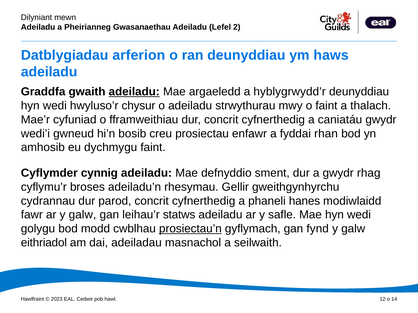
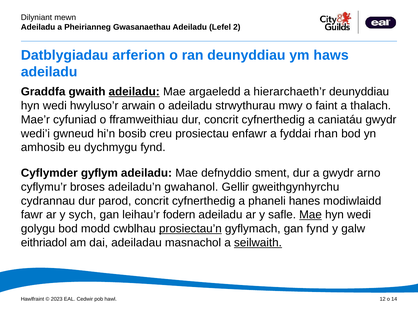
hyblygrwydd’r: hyblygrwydd’r -> hierarchaeth’r (290, 92)
chysur: chysur -> arwain (138, 106)
dychmygu faint: faint -> fynd (153, 148)
cynnig: cynnig -> gyflym (99, 173)
rhag: rhag -> arno (369, 173)
rhesymau: rhesymau -> gwahanol (191, 187)
ar y galw: galw -> sych (82, 215)
statws: statws -> fodern (179, 215)
Mae underline: none -> present (311, 215)
seilwaith underline: none -> present (258, 243)
